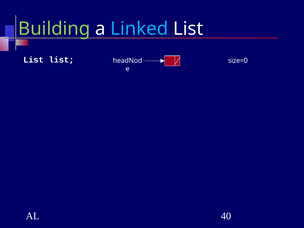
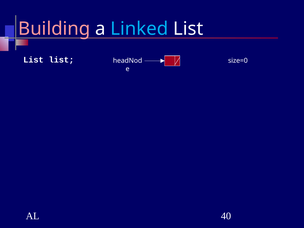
Building colour: light green -> pink (54, 29)
